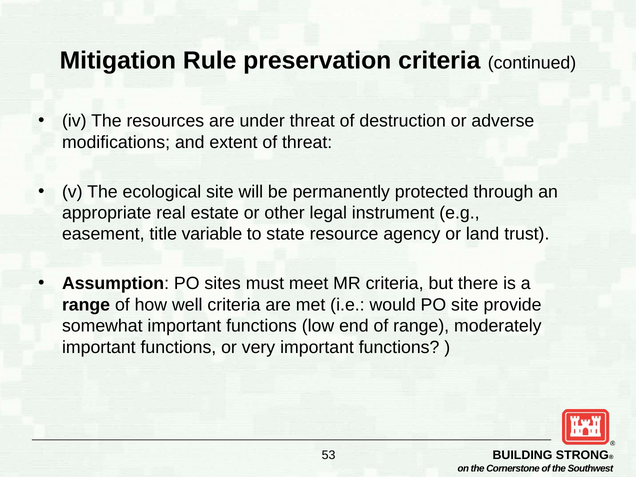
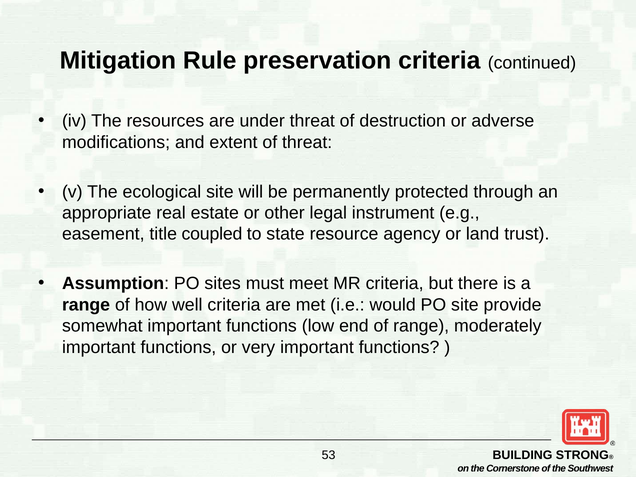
variable: variable -> coupled (212, 234)
